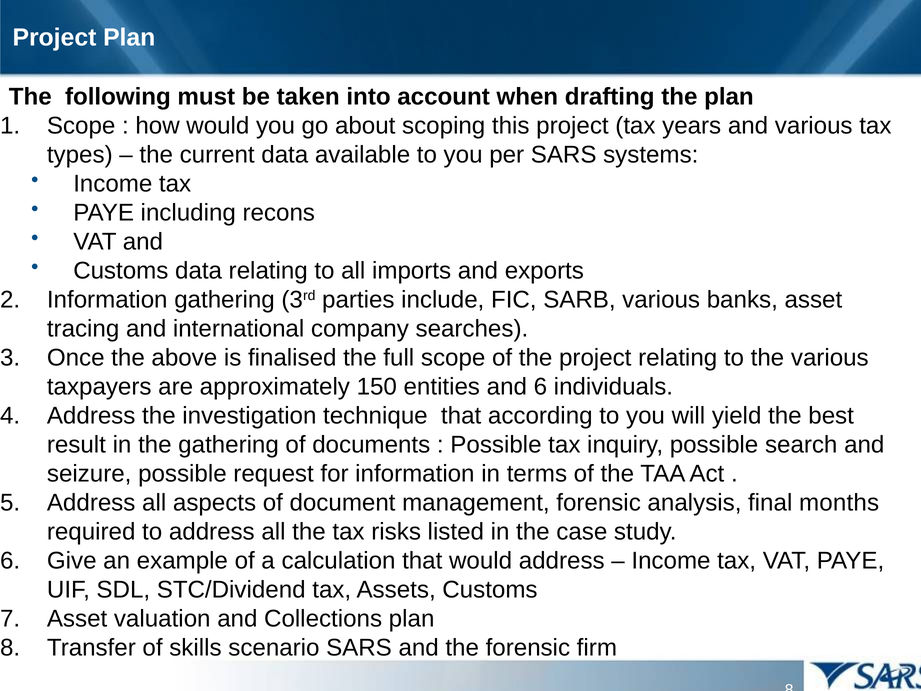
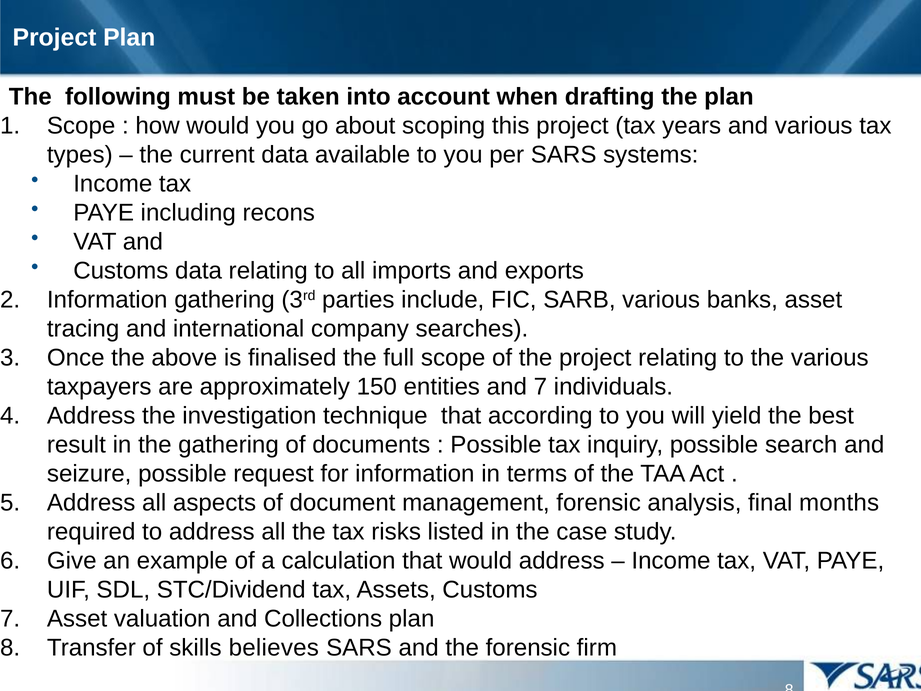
and 6: 6 -> 7 (540, 387)
scenario: scenario -> believes (274, 648)
